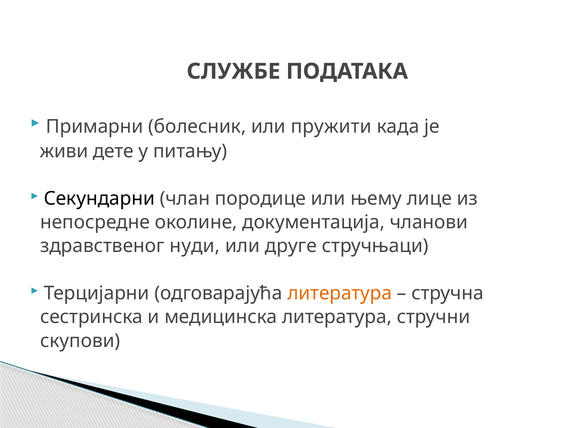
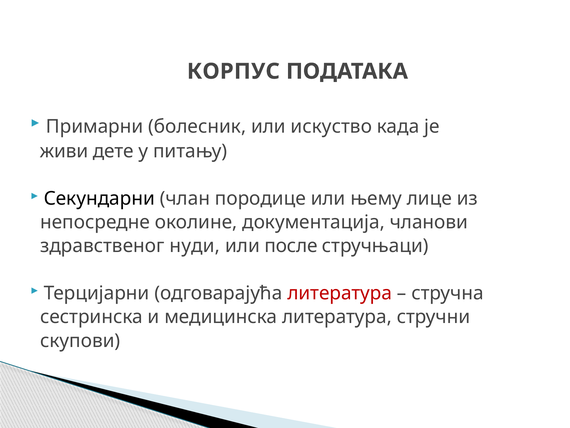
СЛУЖБЕ: СЛУЖБЕ -> КОРПУС (233, 71)
пружити: пружити -> искуство (331, 127)
друге: друге -> после (291, 246)
литература colour: orange -> red (340, 293)
